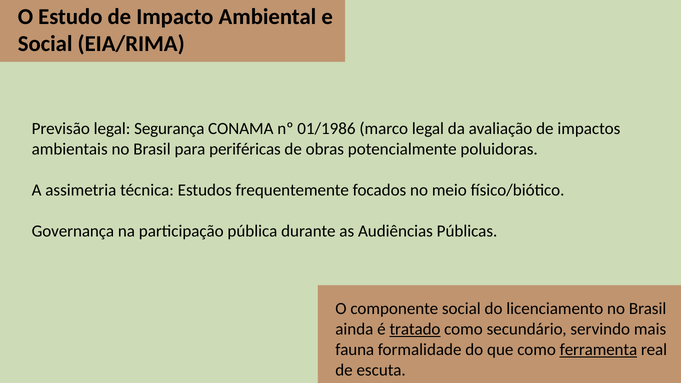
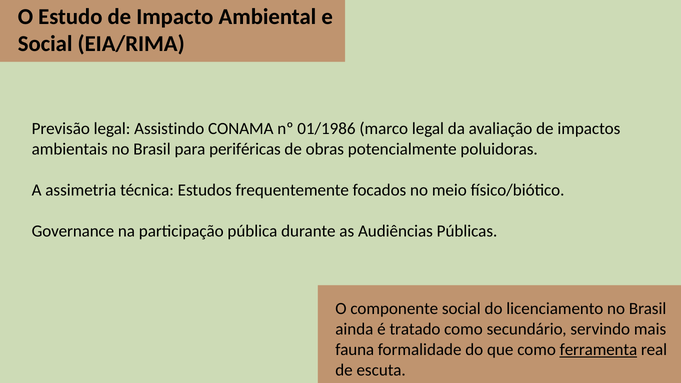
Segurança: Segurança -> Assistindo (169, 129)
Governança: Governança -> Governance (73, 231)
tratado underline: present -> none (415, 329)
